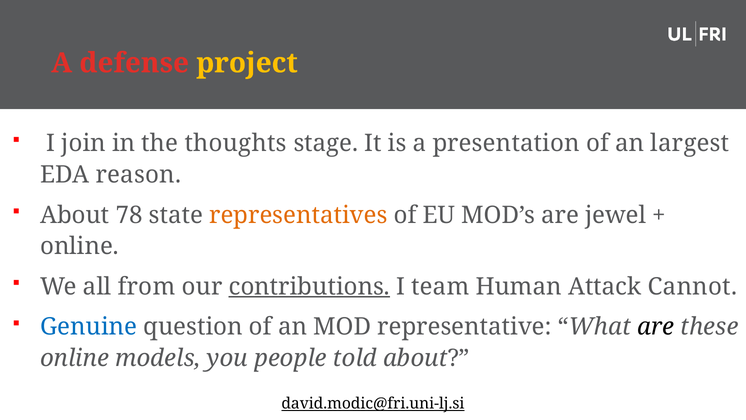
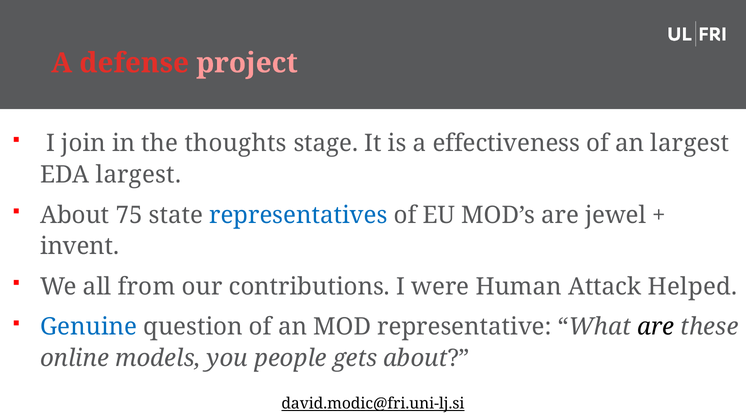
project colour: yellow -> pink (247, 63)
presentation: presentation -> effectiveness (506, 143)
EDA reason: reason -> largest (138, 175)
78: 78 -> 75 (129, 215)
representatives colour: orange -> blue (298, 215)
online: online -> invent (80, 246)
contributions underline: present -> none (309, 286)
team: team -> were (440, 286)
Cannot: Cannot -> Helped (693, 286)
told: told -> gets (355, 358)
